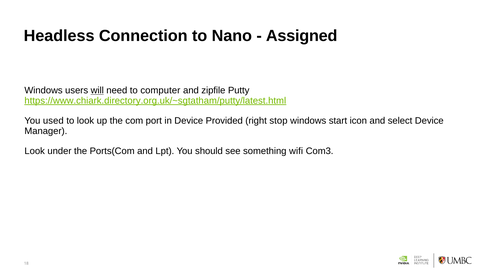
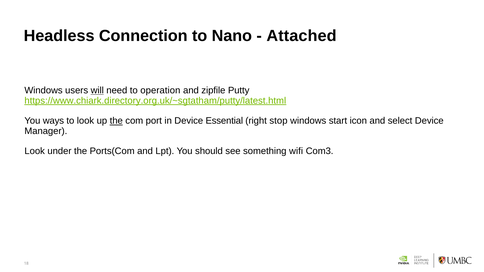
Assigned: Assigned -> Attached (302, 36)
computer: computer -> operation (160, 91)
used: used -> ways (53, 121)
the underline: none -> present (116, 121)
Provided: Provided -> Essential (224, 121)
